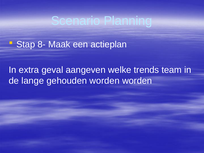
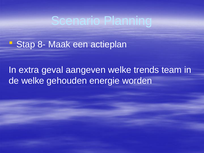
de lange: lange -> welke (33, 81)
gehouden worden: worden -> energie (105, 81)
